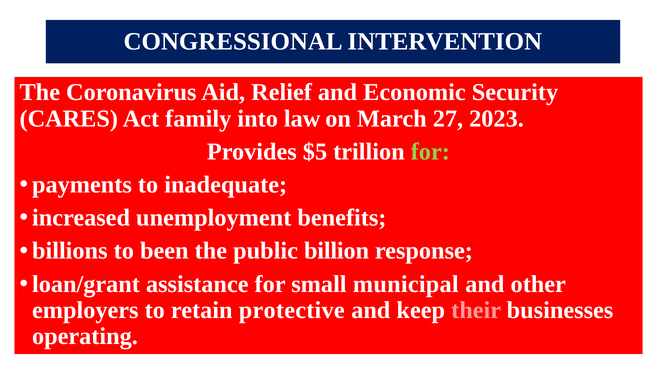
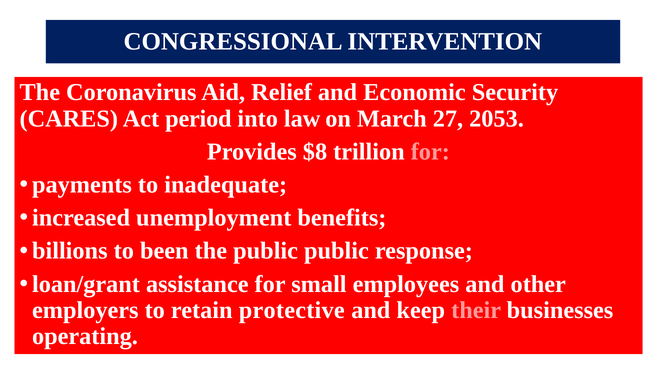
family: family -> period (198, 119)
2023: 2023 -> 2053 (497, 119)
$5: $5 -> $8 (315, 152)
for colour: light green -> pink (430, 152)
public billion: billion -> public (336, 251)
municipal: municipal -> employees (406, 285)
